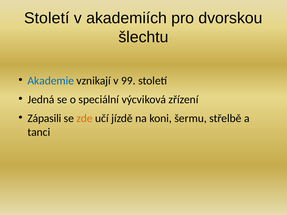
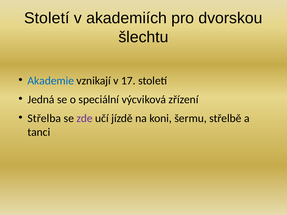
99: 99 -> 17 (128, 81)
Zápasili: Zápasili -> Střelba (44, 118)
zde colour: orange -> purple (85, 118)
